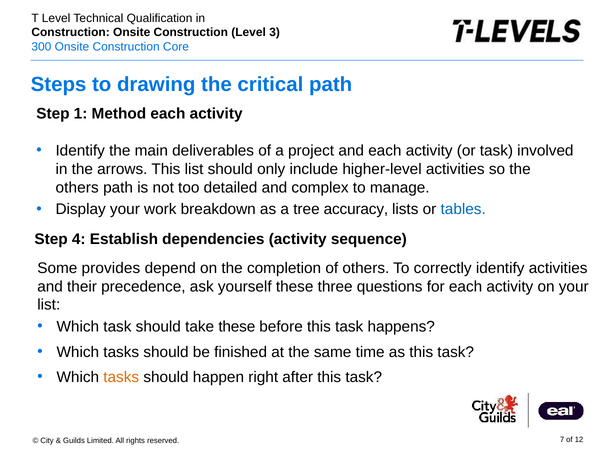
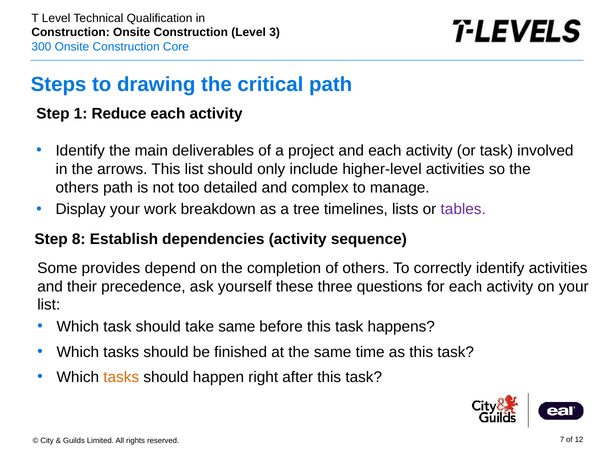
Method: Method -> Reduce (119, 114)
accuracy: accuracy -> timelines (356, 210)
tables colour: blue -> purple (463, 210)
4: 4 -> 8 (79, 239)
take these: these -> same (237, 327)
